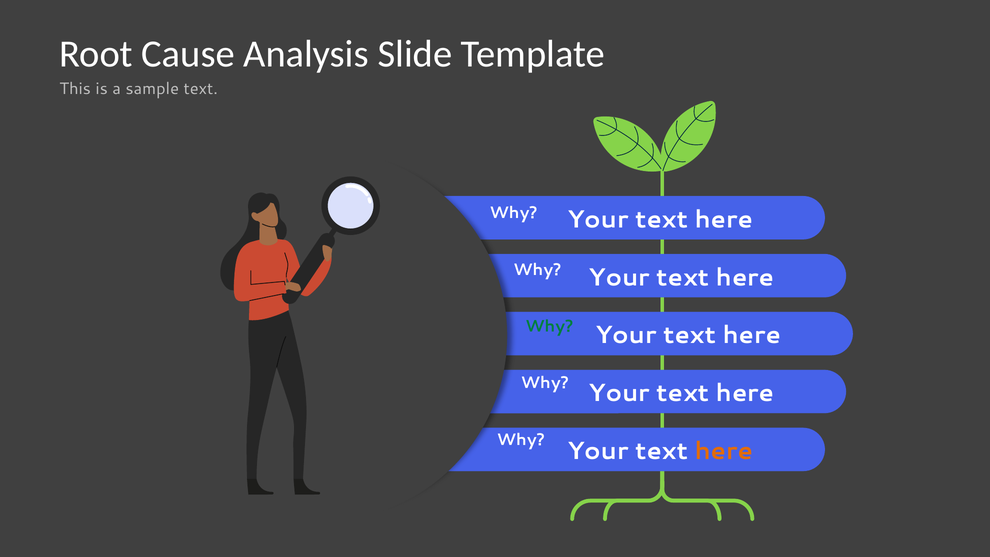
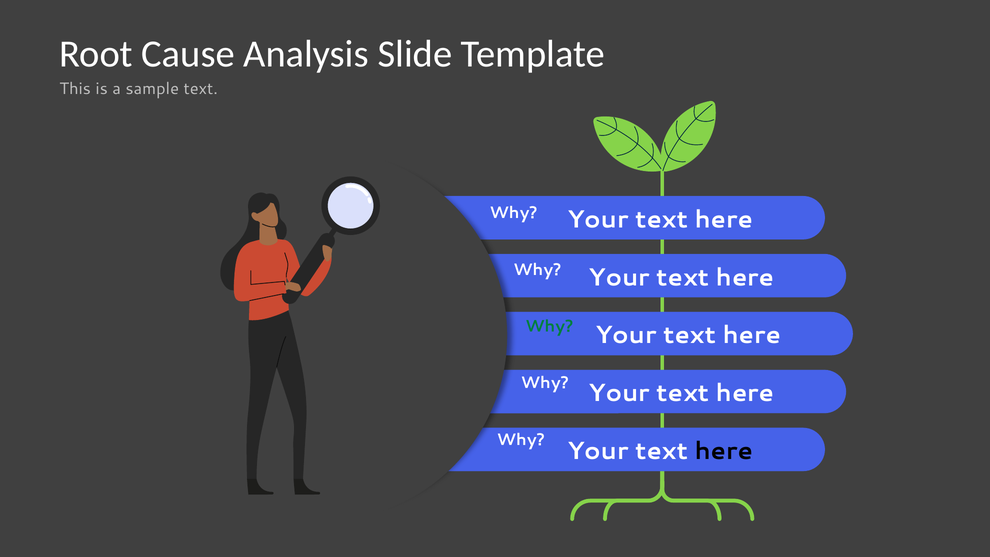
here colour: orange -> black (724, 451)
